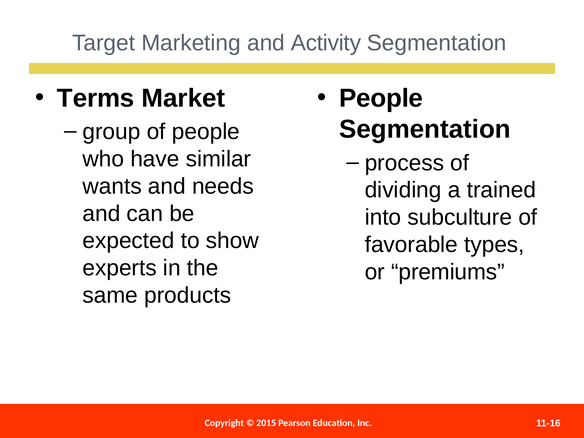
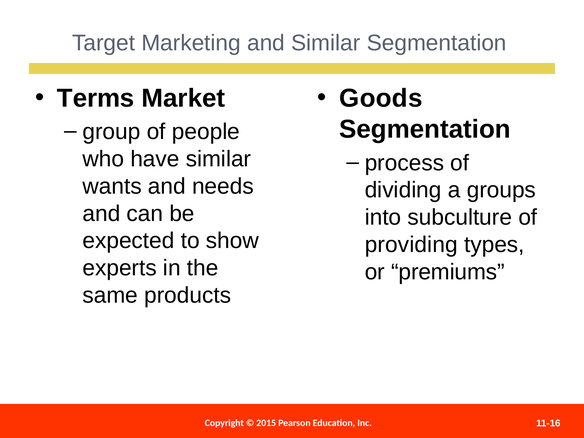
and Activity: Activity -> Similar (326, 43)
People: People -> Goods (381, 98)
trained: trained -> groups (501, 190)
favorable: favorable -> providing (411, 245)
